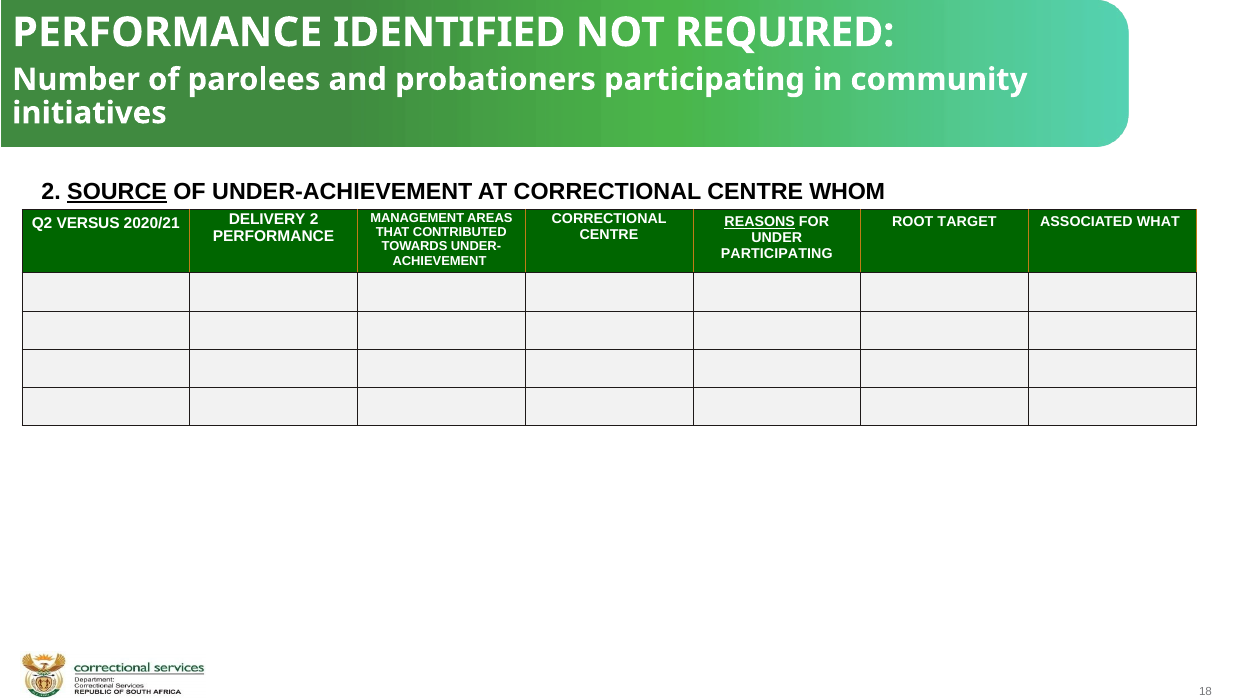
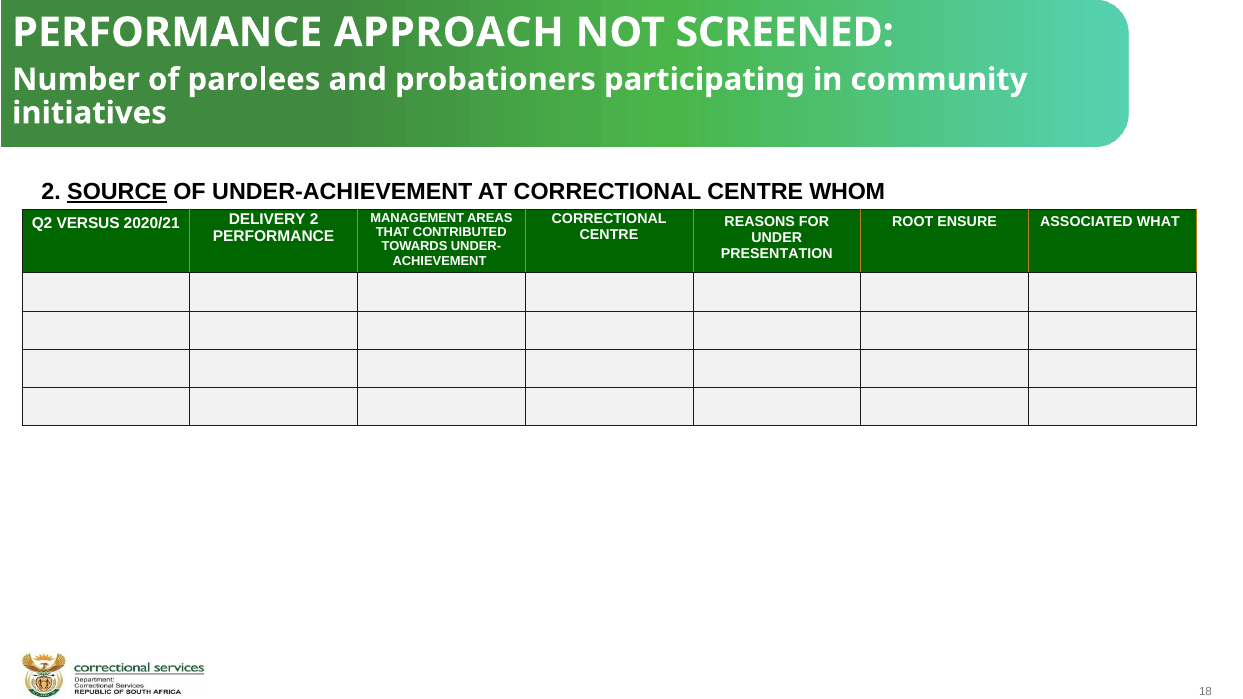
IDENTIFIED: IDENTIFIED -> APPROACH (449, 32)
REQUIRED: REQUIRED -> SCREENED (785, 32)
REASONS underline: present -> none (760, 222)
TARGET: TARGET -> ENSURE (967, 222)
PARTICIPATING: PARTICIPATING -> PRESENTATION (777, 254)
